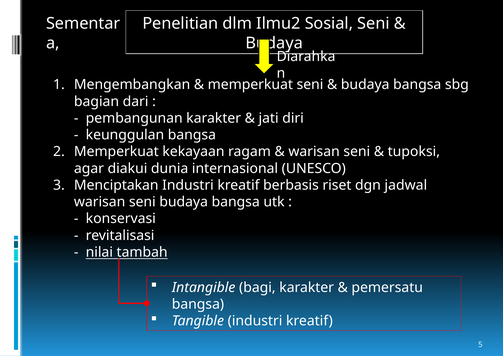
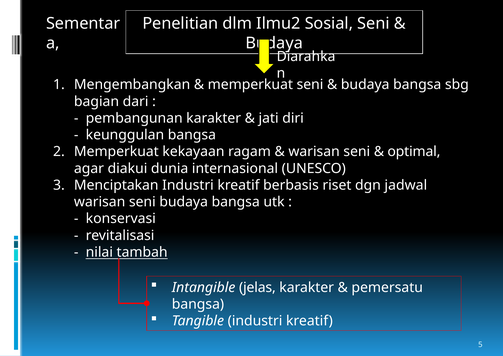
tupoksi: tupoksi -> optimal (414, 152)
bagi: bagi -> jelas (257, 288)
